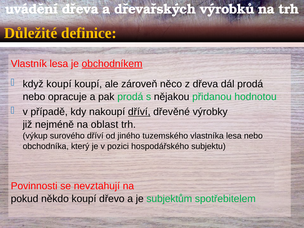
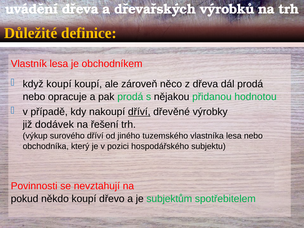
obchodníkem underline: present -> none (112, 64)
nejméně: nejméně -> dodávek (54, 125)
oblast: oblast -> řešení (105, 125)
